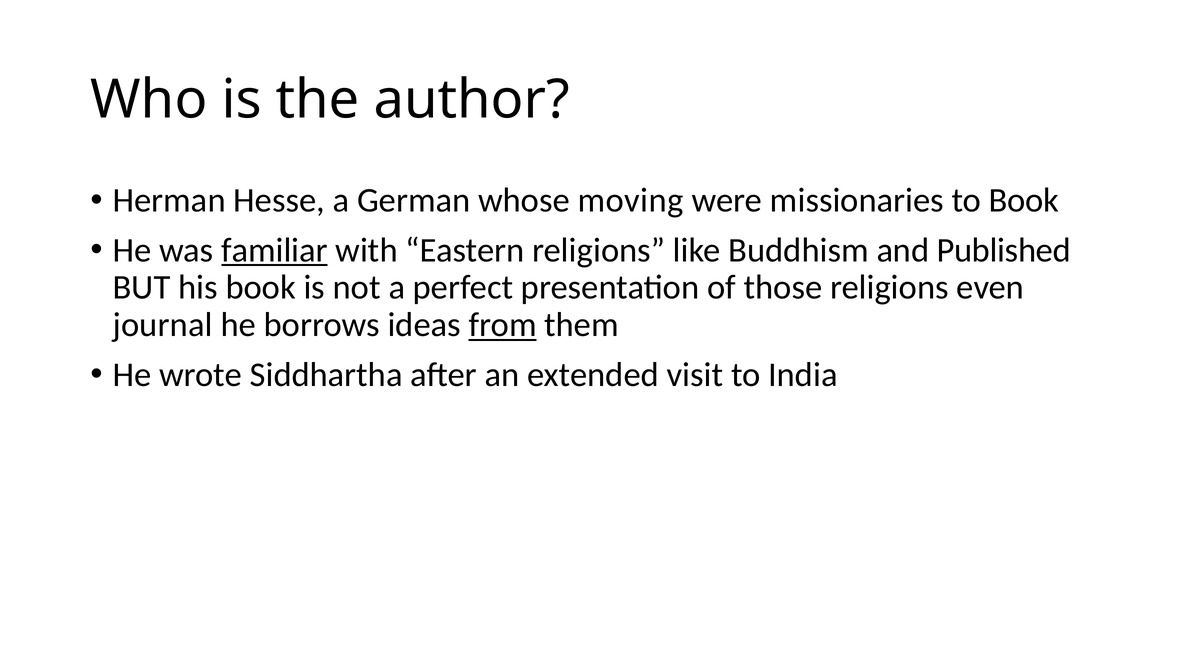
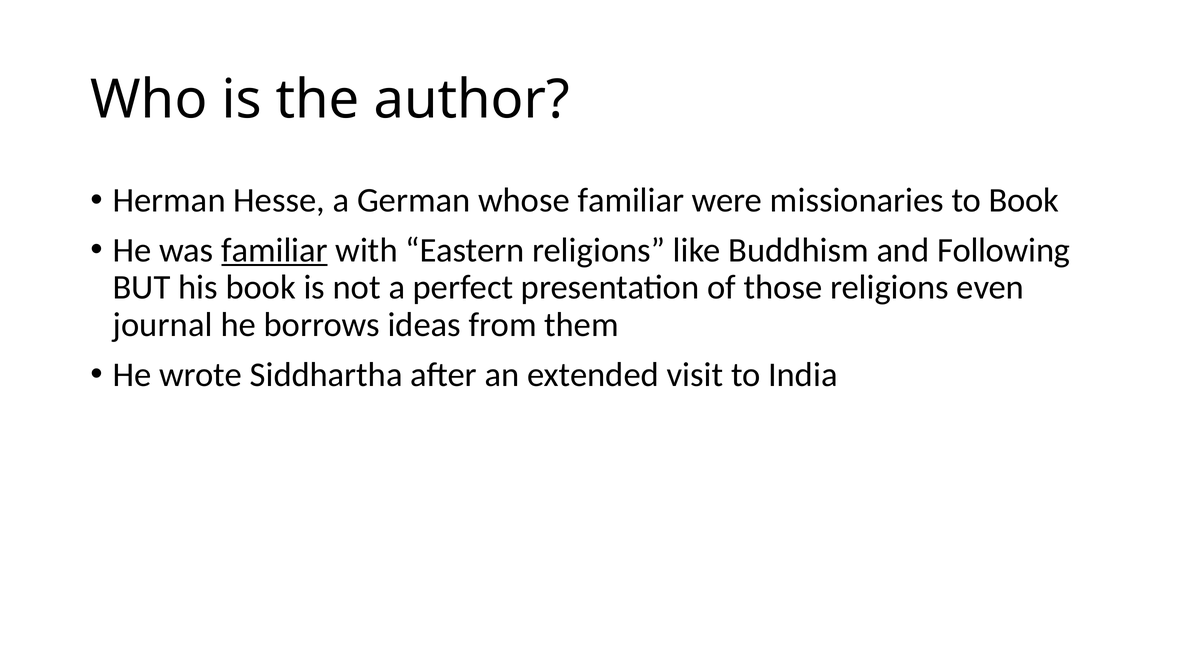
whose moving: moving -> familiar (631, 201)
Published: Published -> Following (1004, 250)
from underline: present -> none (503, 325)
